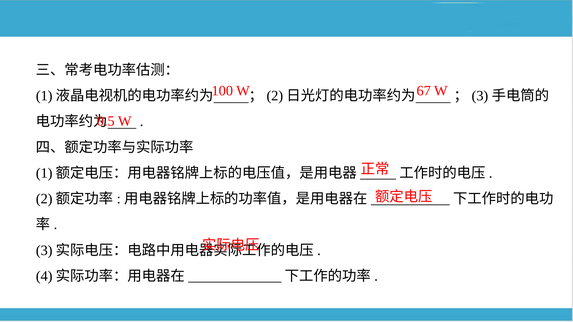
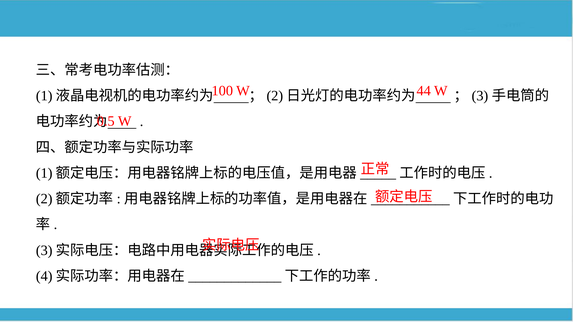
67: 67 -> 44 (424, 91)
